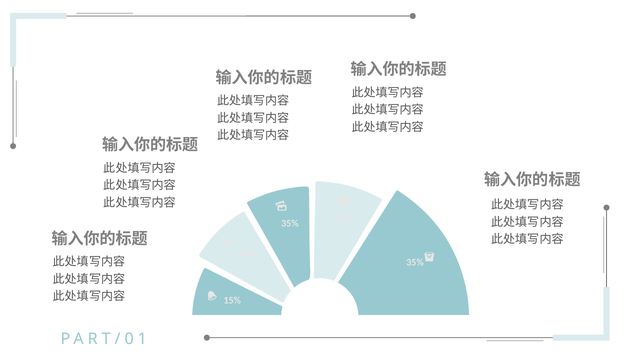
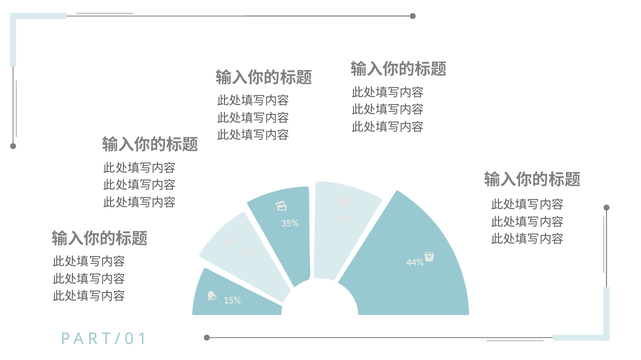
35%: 35% -> 44% (415, 263)
